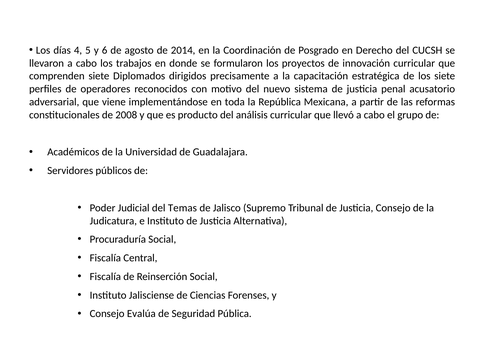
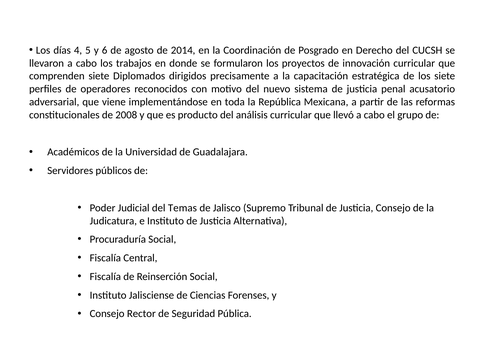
Evalúa: Evalúa -> Rector (141, 314)
